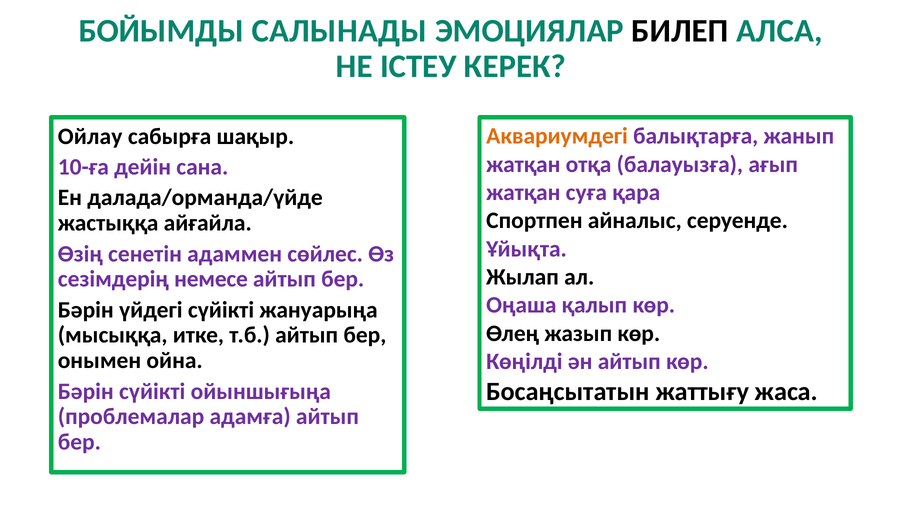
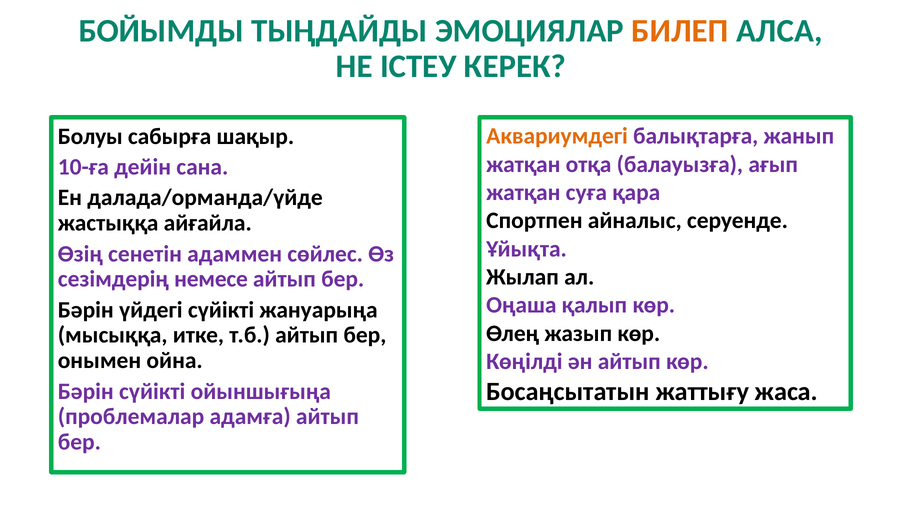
САЛЫНАДЫ: САЛЫНАДЫ -> ТЫҢДАЙДЫ (339, 31)
БИЛЕП colour: black -> orange (680, 31)
Ойлау: Ойлау -> Болуы (90, 136)
